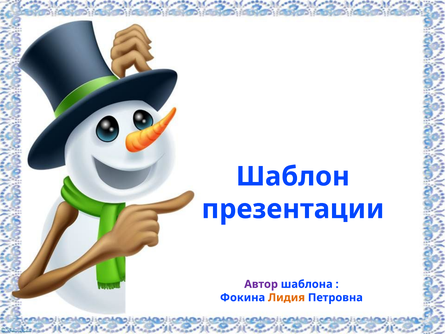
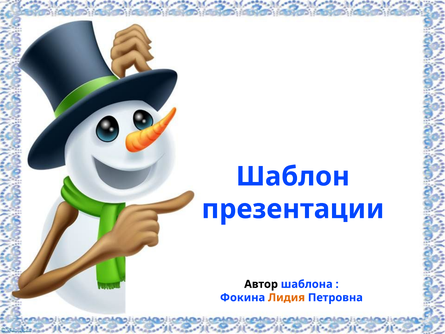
Автор colour: purple -> black (261, 284)
